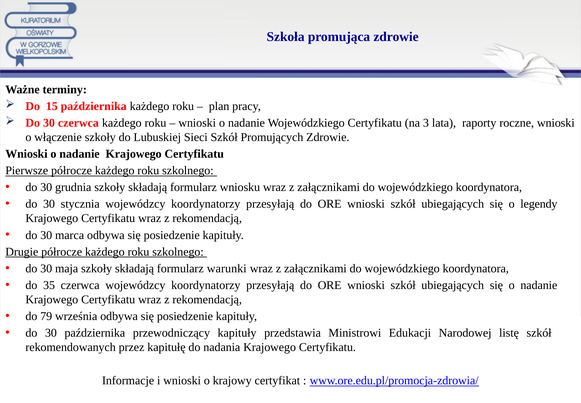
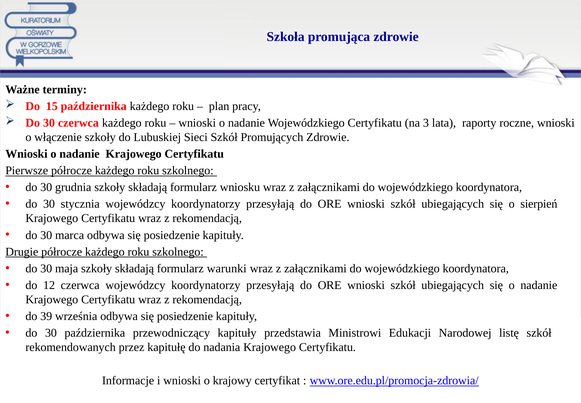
legendy: legendy -> sierpień (539, 204)
35: 35 -> 12 (49, 285)
79: 79 -> 39 (46, 316)
